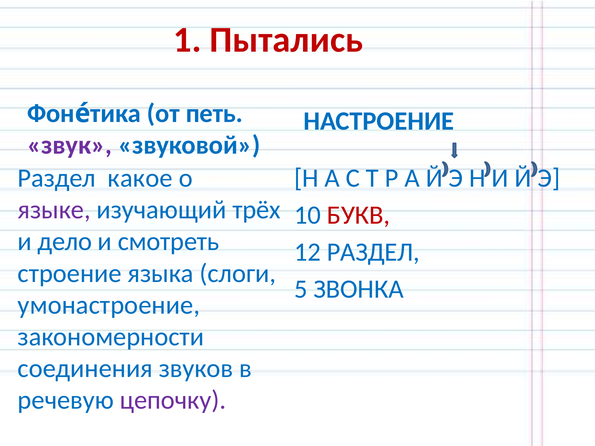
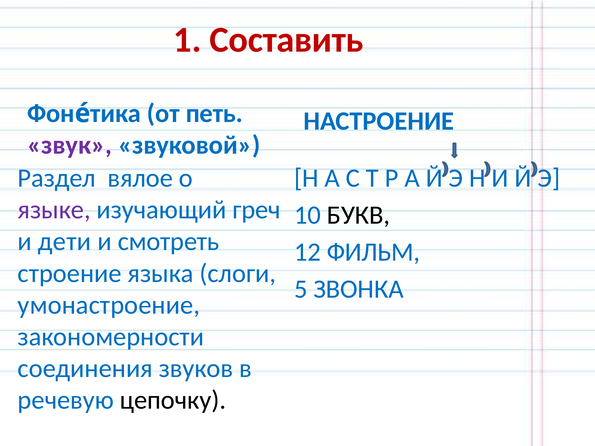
Пытались: Пытались -> Составить (287, 40)
какое: какое -> вялое (140, 178)
трёх: трёх -> греч (256, 210)
БУКВ colour: red -> black (359, 215)
дело: дело -> дети (65, 242)
12 РАЗДЕЛ: РАЗДЕЛ -> ФИЛЬМ (373, 252)
цепочку colour: purple -> black (173, 400)
